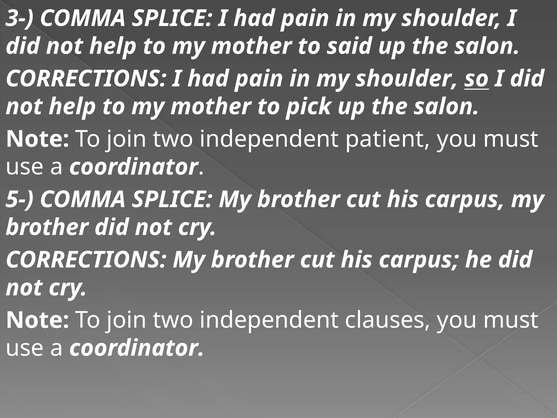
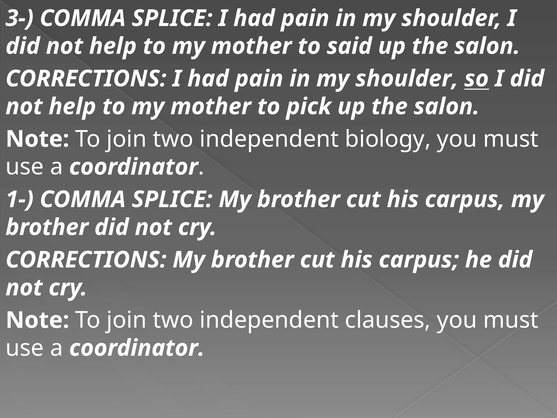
patient: patient -> biology (388, 139)
5-: 5- -> 1- (20, 199)
